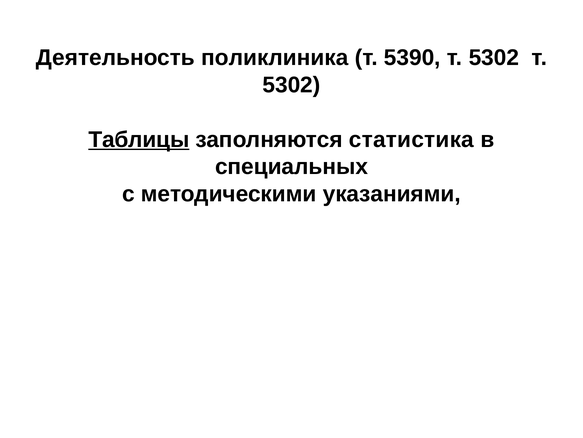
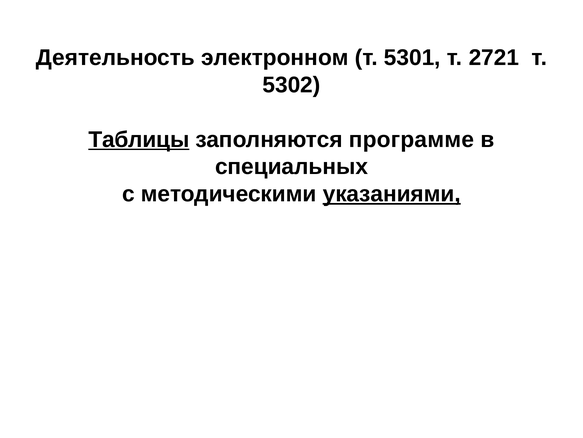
поликлиника: поликлиника -> электронном (275, 58)
5390: 5390 -> 5301 (412, 58)
5302: 5302 -> 2721 (494, 58)
статистика: статистика -> программе (411, 139)
указаниями underline: none -> present (392, 194)
